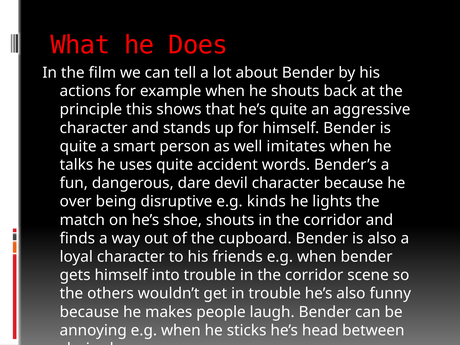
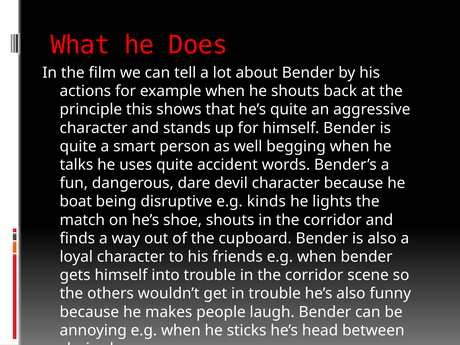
imitates: imitates -> begging (296, 146)
over: over -> boat (76, 202)
